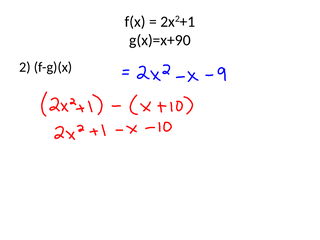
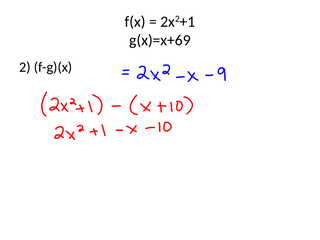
g(x)=x+90: g(x)=x+90 -> g(x)=x+69 (160, 40)
